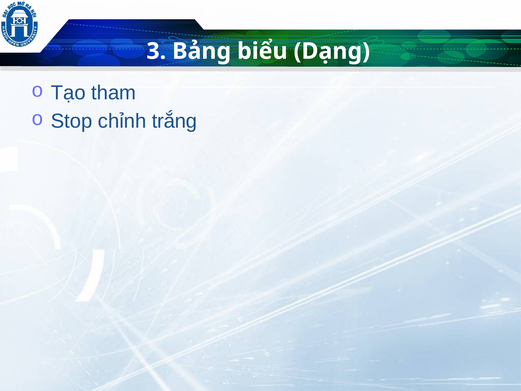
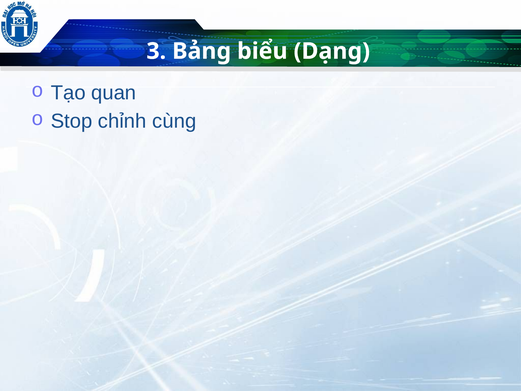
tham: tham -> quan (114, 93)
trắng: trắng -> cùng (174, 121)
